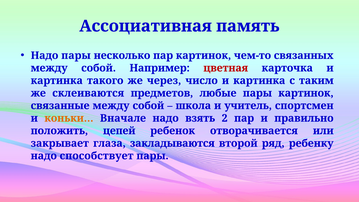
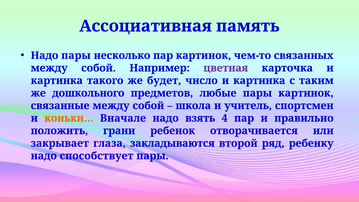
цветная colour: red -> purple (226, 68)
через: через -> будет (164, 81)
склеиваются: склеиваются -> дошкольного (88, 93)
2: 2 -> 4 (225, 118)
цепей: цепей -> грани (119, 131)
